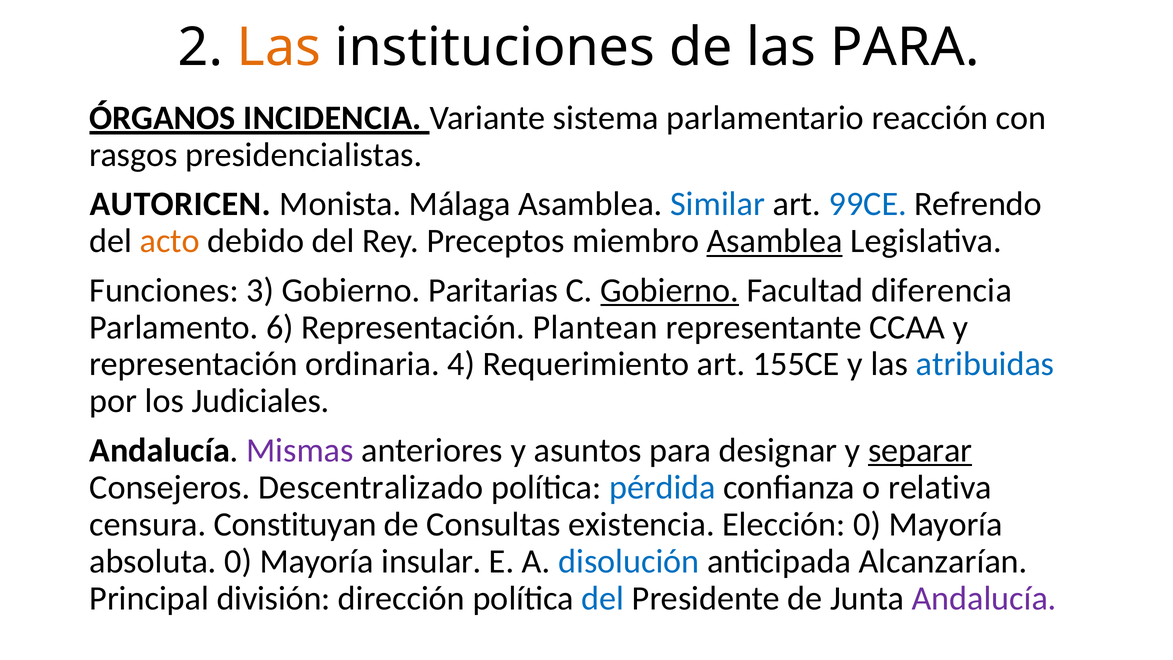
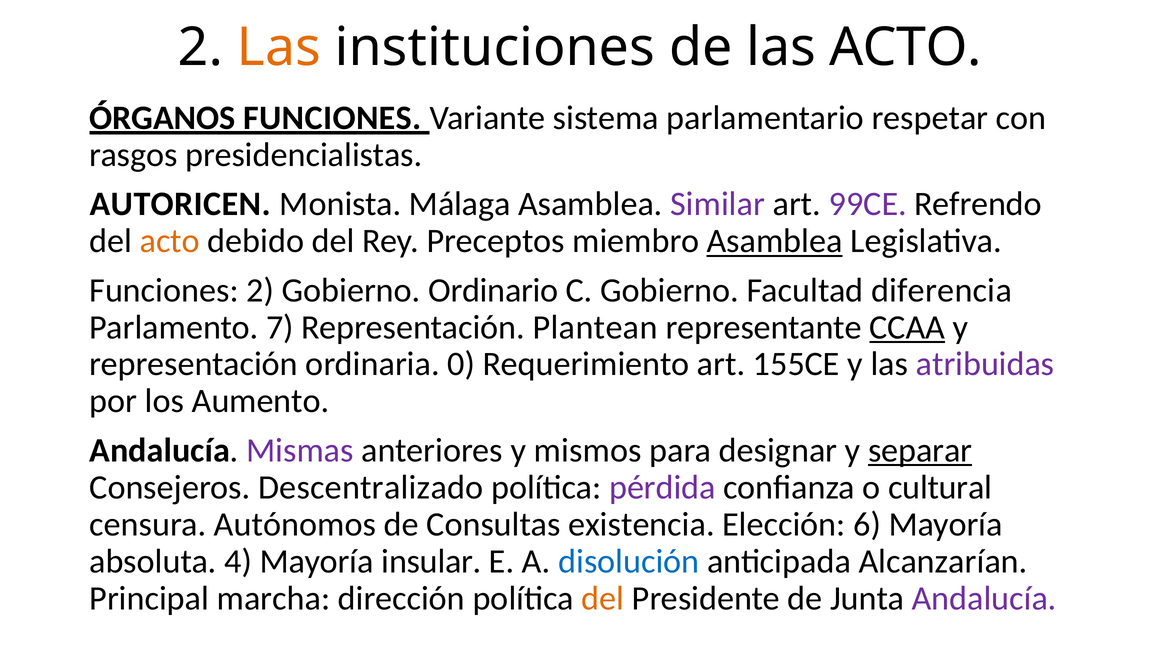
las PARA: PARA -> ACTO (905, 47)
ÓRGANOS INCIDENCIA: INCIDENCIA -> FUNCIONES (332, 118)
reacción: reacción -> respetar (930, 118)
Similar colour: blue -> purple (718, 204)
99CE colour: blue -> purple (868, 204)
Funciones 3: 3 -> 2 (260, 290)
Paritarias: Paritarias -> Ordinario (493, 290)
Gobierno underline: present -> none (670, 290)
6: 6 -> 7 (280, 327)
CCAA underline: none -> present (907, 327)
4: 4 -> 0 (461, 364)
atribuidas colour: blue -> purple (985, 364)
Judiciales: Judiciales -> Aumento (260, 401)
asuntos: asuntos -> mismos (588, 450)
pérdida colour: blue -> purple (662, 487)
relativa: relativa -> cultural (940, 487)
Constituyan: Constituyan -> Autónomos (295, 524)
Elección 0: 0 -> 6 (867, 524)
absoluta 0: 0 -> 4 (238, 561)
división: división -> marcha (274, 598)
del colour: blue -> orange (603, 598)
